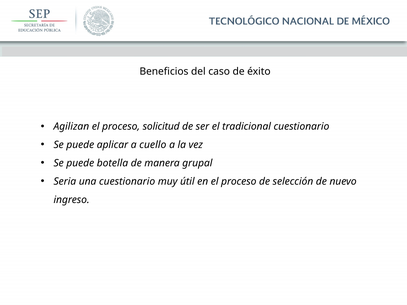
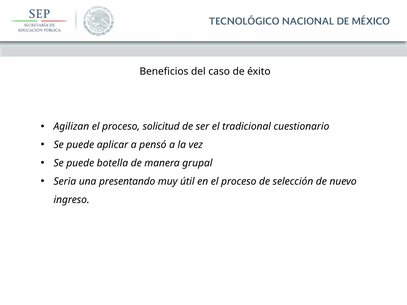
cuello: cuello -> pensó (153, 145)
una cuestionario: cuestionario -> presentando (127, 182)
